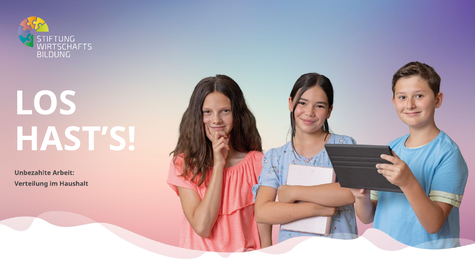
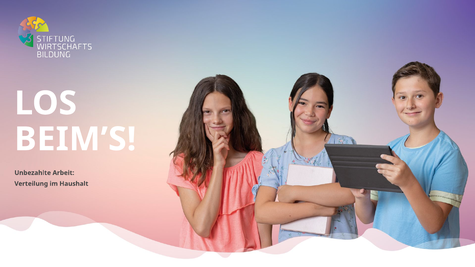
HAST’S: HAST’S -> BEIM’S (75, 139)
